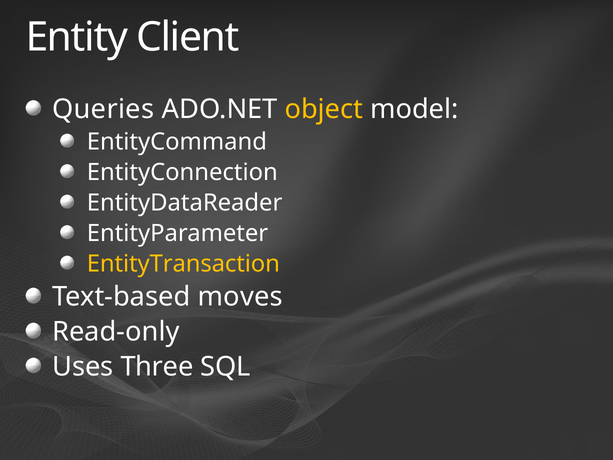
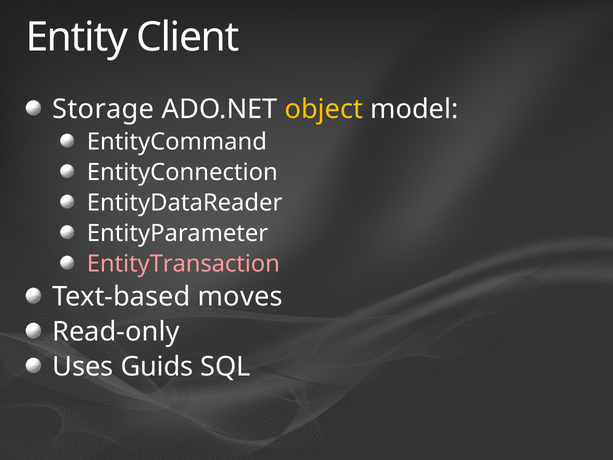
Queries: Queries -> Storage (103, 109)
EntityTransaction colour: yellow -> pink (183, 264)
Three: Three -> Guids (157, 367)
